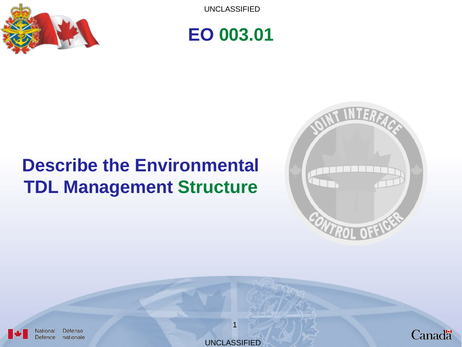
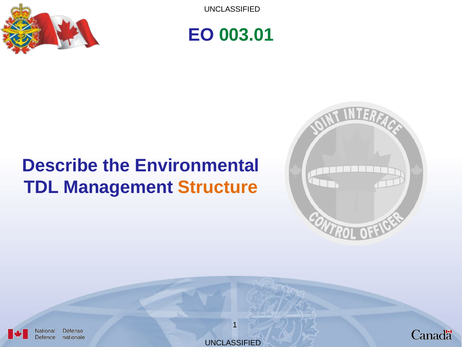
Structure colour: green -> orange (218, 187)
